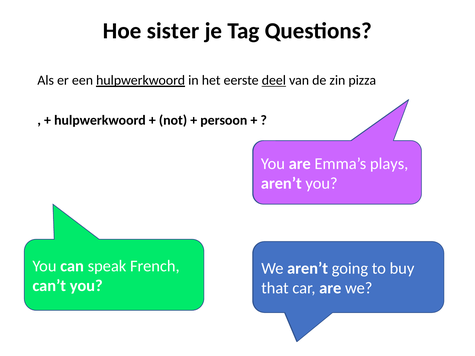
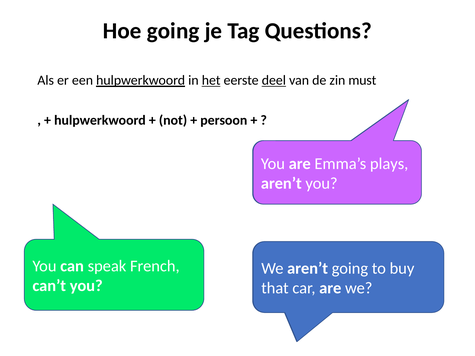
Hoe sister: sister -> going (173, 31)
het underline: none -> present (211, 80)
pizza: pizza -> must (362, 80)
